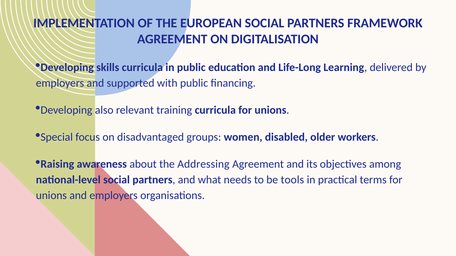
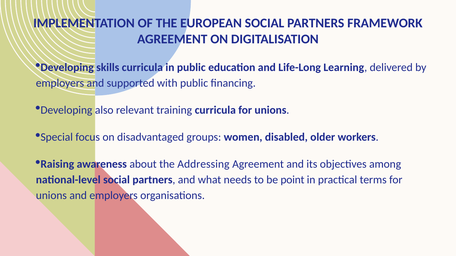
tools: tools -> point (292, 180)
